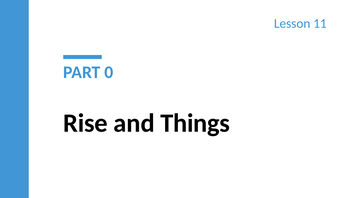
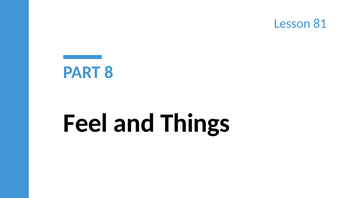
11: 11 -> 81 (320, 24)
0: 0 -> 8 (109, 72)
Rise: Rise -> Feel (85, 123)
